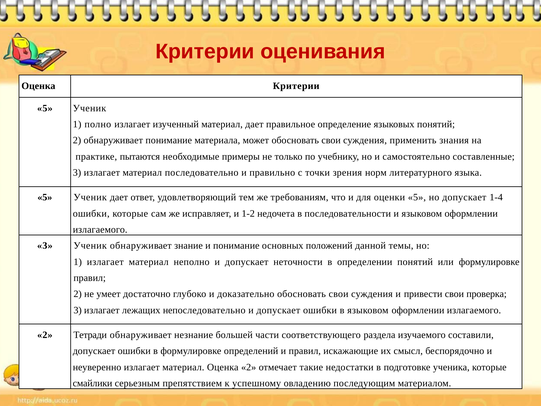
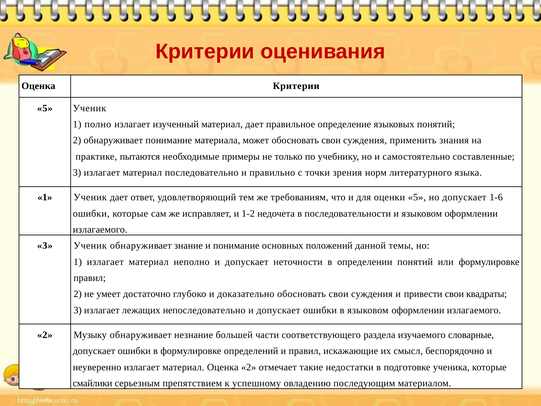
5: 5 -> 1 (45, 197)
1-4: 1-4 -> 1-6 (496, 197)
проверка: проверка -> квадраты (487, 294)
Тетради: Тетради -> Музыку (90, 335)
составили: составили -> словарные (471, 335)
